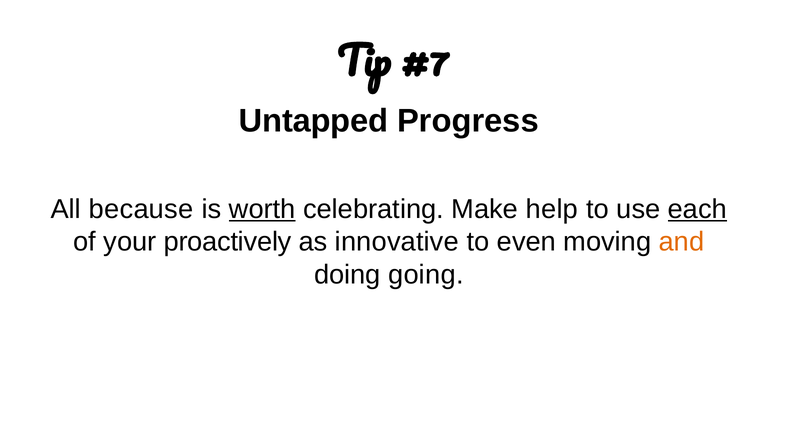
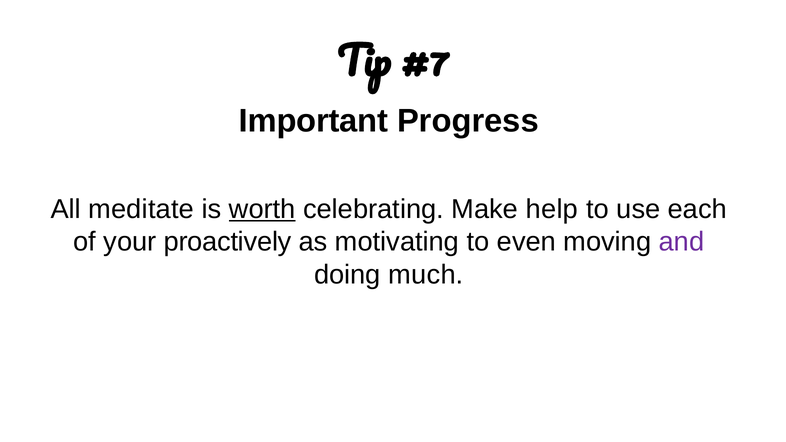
Untapped: Untapped -> Important (314, 121)
because: because -> meditate (141, 209)
each underline: present -> none (697, 209)
innovative: innovative -> motivating (397, 242)
and colour: orange -> purple (682, 242)
going: going -> much (426, 275)
